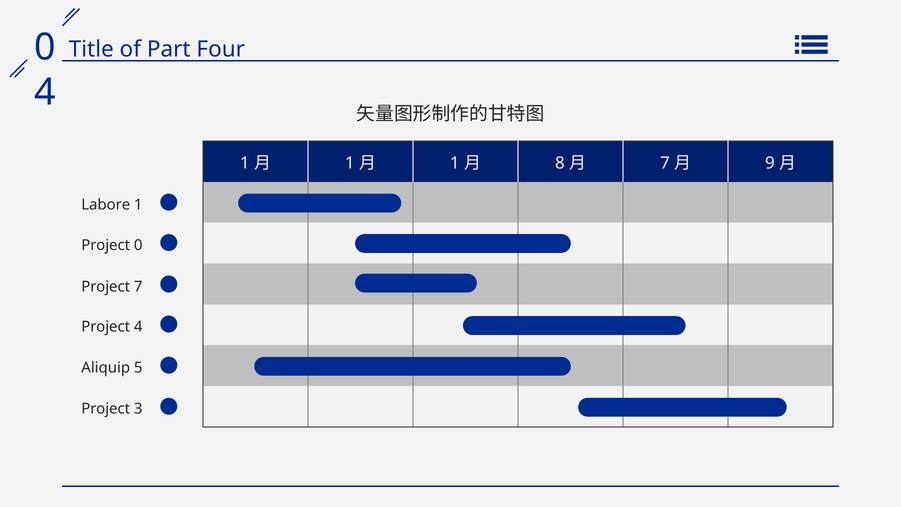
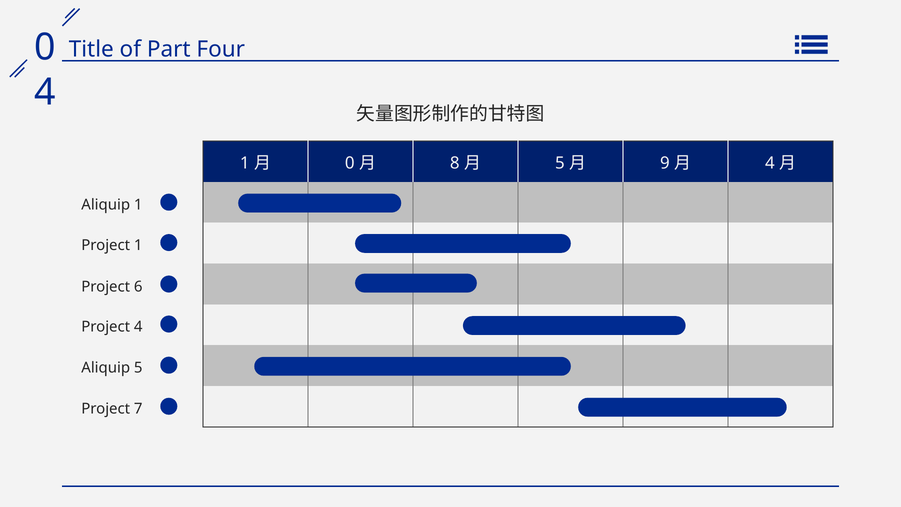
1: 1 -> 0 (350, 163)
1: 1 -> 8 (455, 163)
8: 8 -> 5 (560, 163)
7: 7 -> 9 (665, 163)
9: 9 -> 4 (770, 163)
Labore: Labore -> Aliquip (106, 205)
Project 0: 0 -> 1 (138, 245)
Project 7: 7 -> 6 (138, 287)
3: 3 -> 7 (138, 409)
